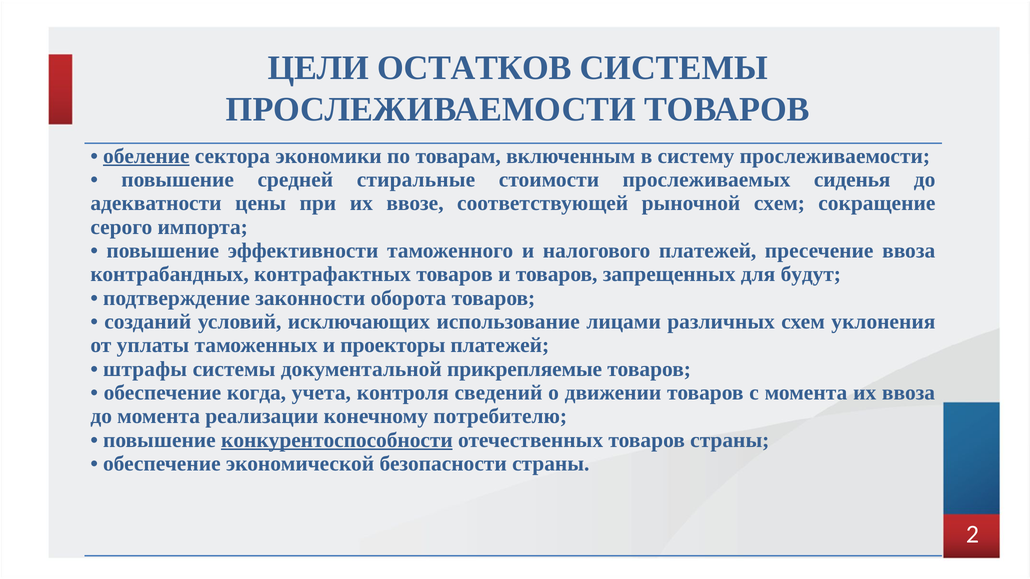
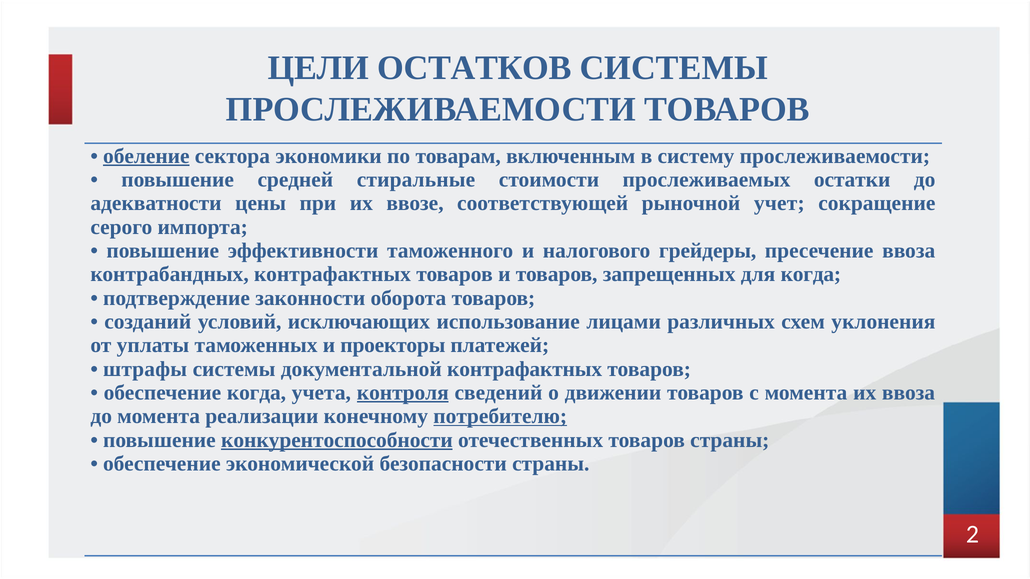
сиденья: сиденья -> остатки (852, 180)
рыночной схем: схем -> учет (779, 203)
налогового платежей: платежей -> грейдеры (708, 251)
для будут: будут -> когда (811, 274)
документальной прикрепляемые: прикрепляемые -> контрафактных (525, 369)
контроля underline: none -> present (403, 393)
потребителю underline: none -> present (500, 417)
